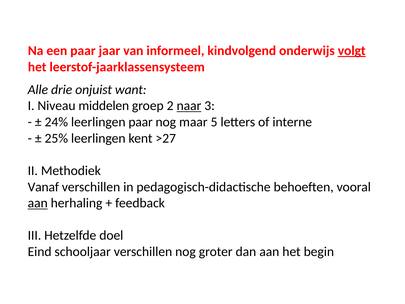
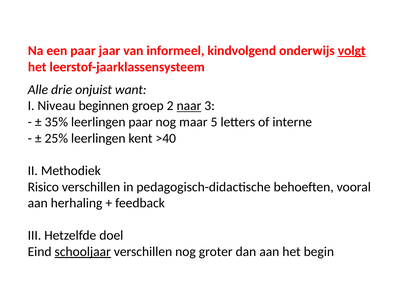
middelen: middelen -> beginnen (104, 106)
24%: 24% -> 35% (56, 122)
>27: >27 -> >40 (166, 138)
Vanaf: Vanaf -> Risico (43, 187)
aan underline: present -> none (38, 203)
schooljaar underline: none -> present (83, 252)
